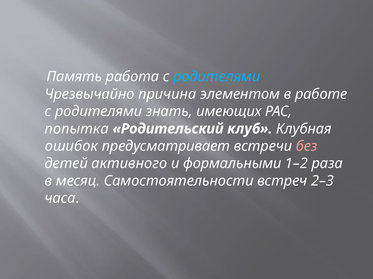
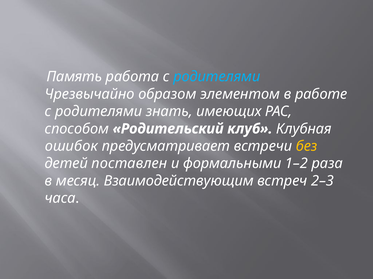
причина: причина -> образом (167, 94)
попытка: попытка -> способом (77, 129)
без colour: pink -> yellow (307, 146)
активного: активного -> поставлен (129, 164)
Самостоятельности: Самостоятельности -> Взаимодействующим (179, 181)
